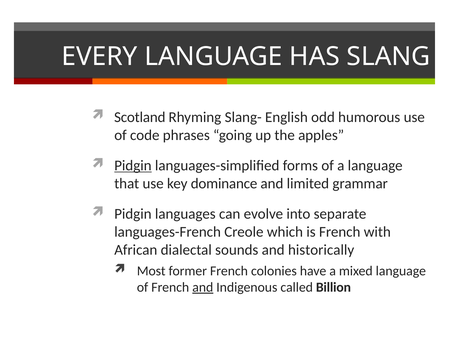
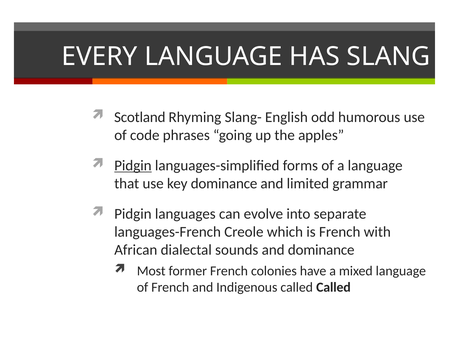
and historically: historically -> dominance (321, 250)
and underline: present -> none (203, 287)
called Billion: Billion -> Called (333, 287)
